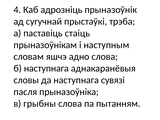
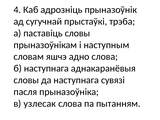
паставіць стаіць: стаіць -> словы (77, 33)
грыбны: грыбны -> узлесак (40, 104)
